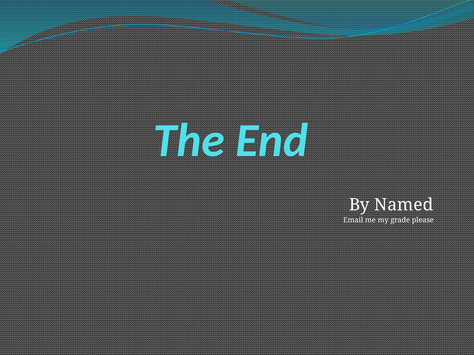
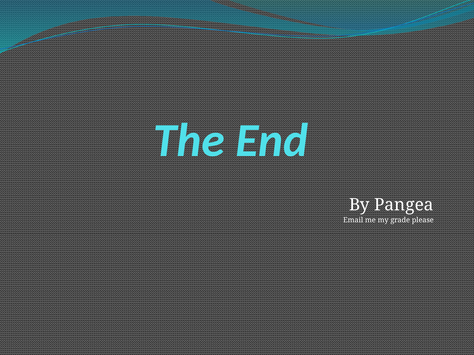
Named: Named -> Pangea (404, 205)
